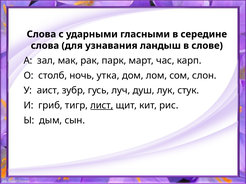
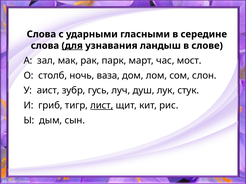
для underline: none -> present (72, 46)
карп: карп -> мост (189, 61)
утка: утка -> ваза (108, 76)
